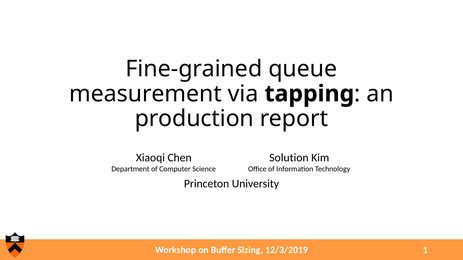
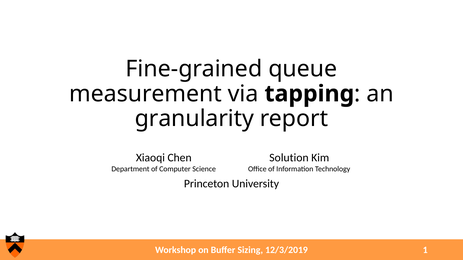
production: production -> granularity (194, 119)
